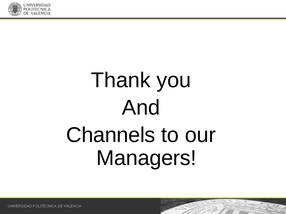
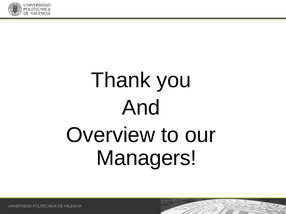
Channels: Channels -> Overview (111, 135)
